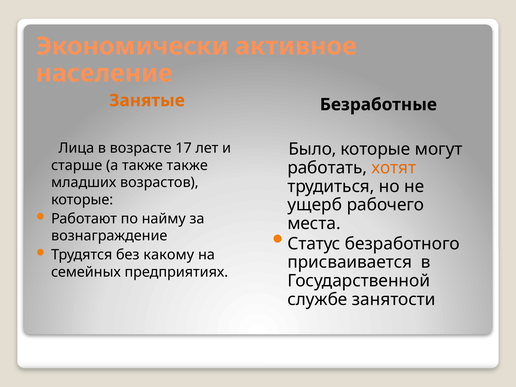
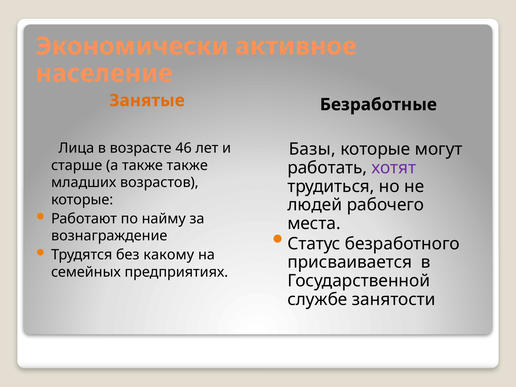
17: 17 -> 46 (184, 148)
Было: Было -> Базы (312, 149)
хотят colour: orange -> purple (394, 168)
ущерб: ущерб -> людей (315, 205)
